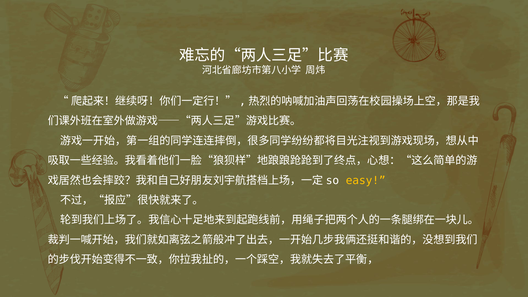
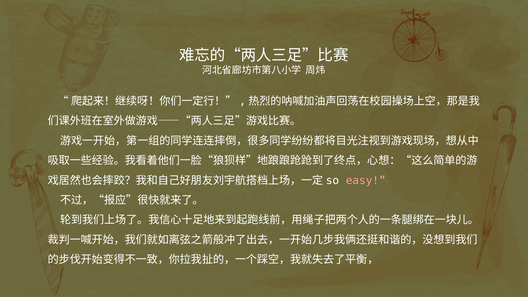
easy colour: yellow -> pink (366, 180)
